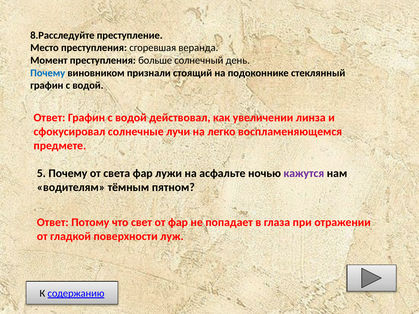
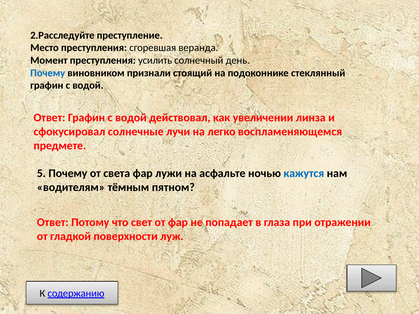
8.Расследуйте: 8.Расследуйте -> 2.Расследуйте (62, 35)
больше: больше -> усилить (155, 60)
кажутся colour: purple -> blue (304, 174)
